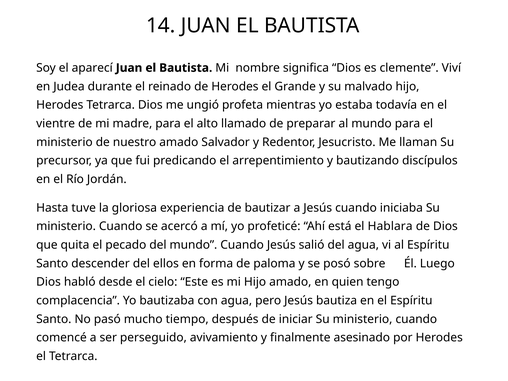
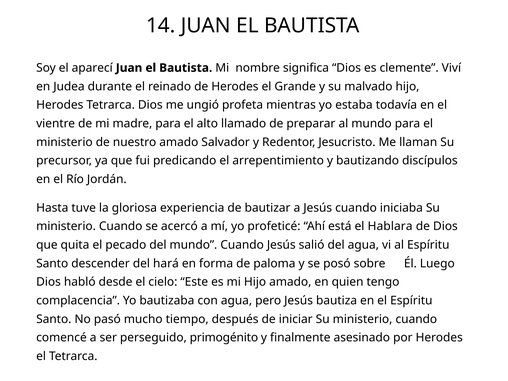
ellos: ellos -> hará (166, 263)
avivamiento: avivamiento -> primogénito (224, 338)
